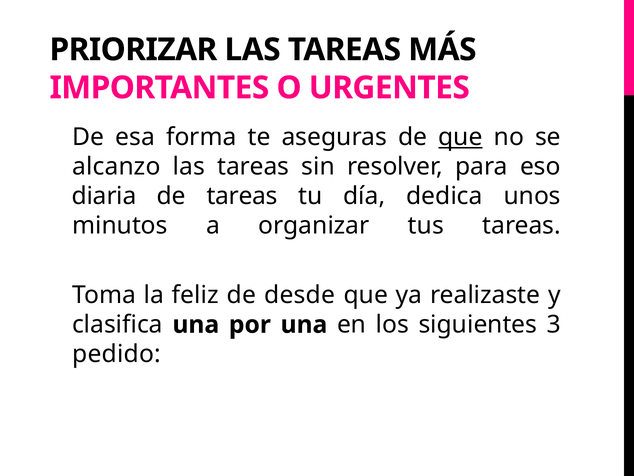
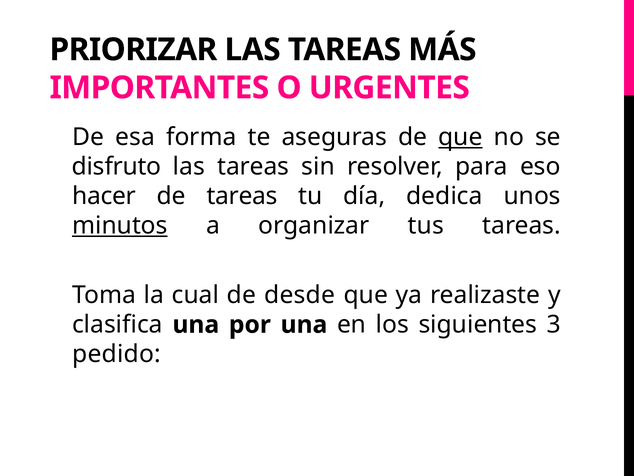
alcanzo: alcanzo -> disfruto (117, 166)
diaria: diaria -> hacer (104, 196)
minutos underline: none -> present (120, 226)
feliz: feliz -> cual (195, 295)
